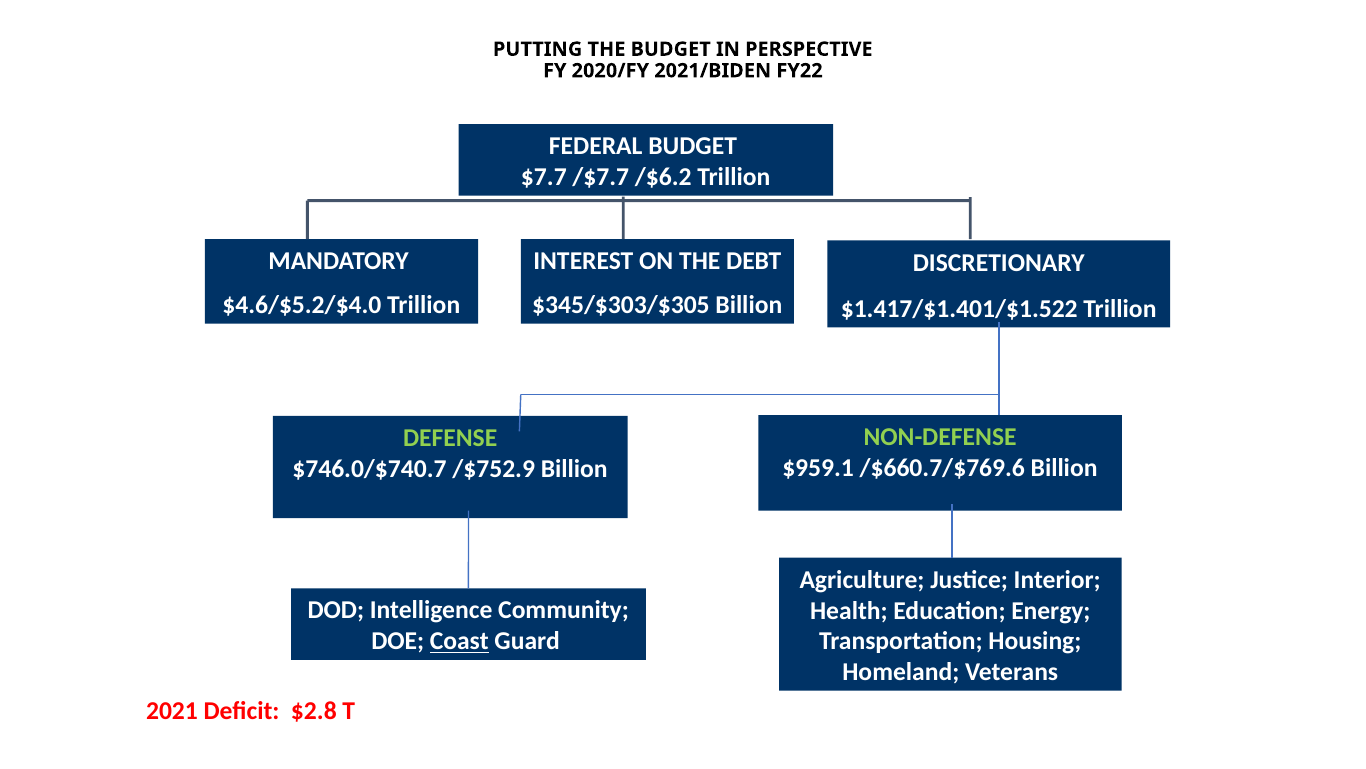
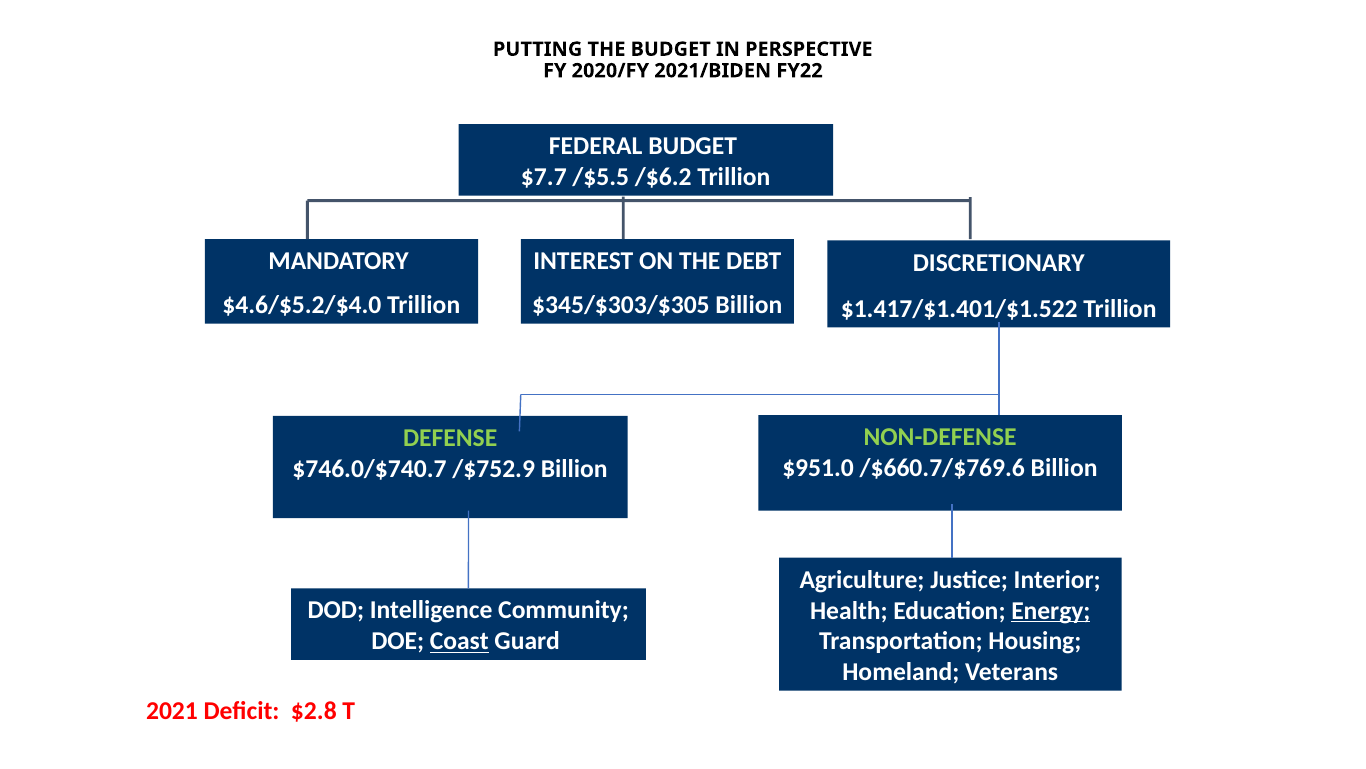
/$7.7: /$7.7 -> /$5.5 (601, 177)
$959.1: $959.1 -> $951.0 (818, 468)
Energy underline: none -> present (1051, 610)
